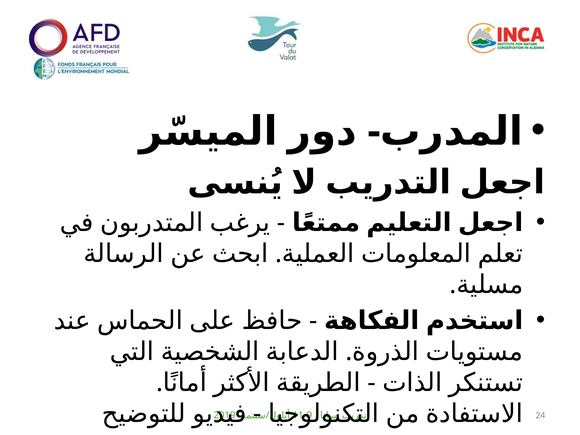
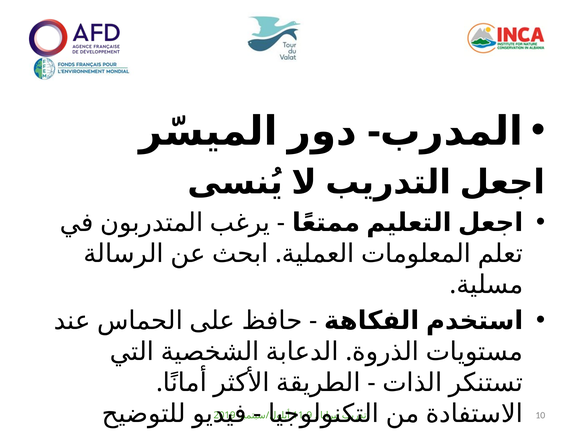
24: 24 -> 10 (540, 415)
